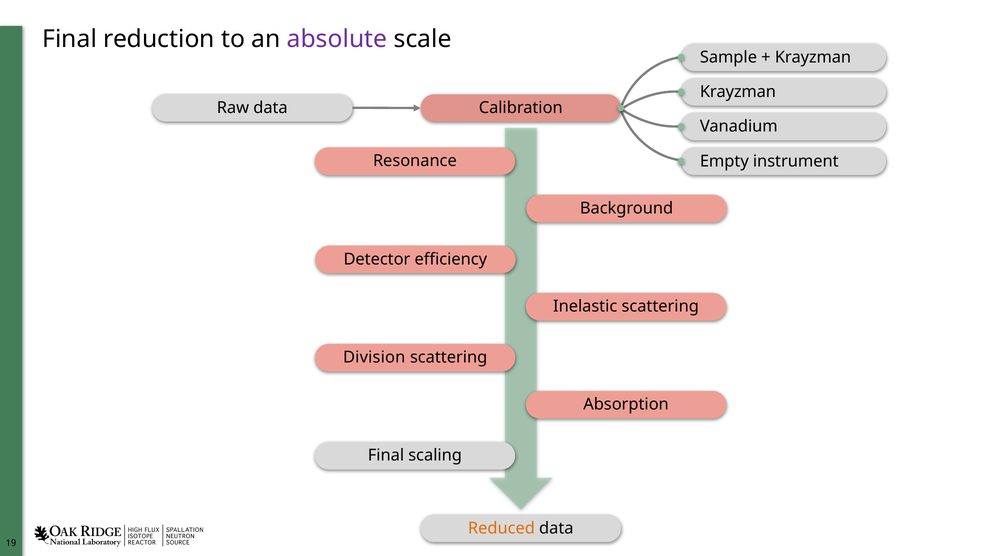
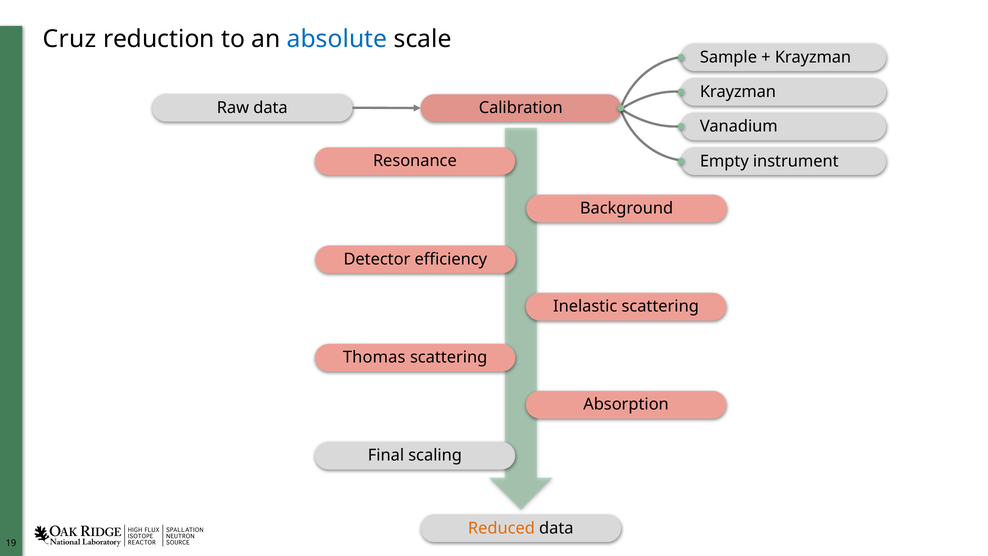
Final: Final -> Cruz (69, 39)
absolute colour: purple -> blue (337, 39)
Division: Division -> Thomas (374, 357)
